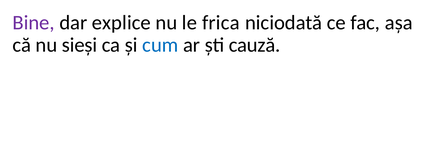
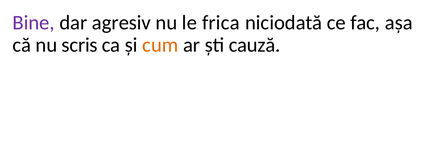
explice: explice -> agresiv (121, 23)
sieși: sieși -> scris (80, 45)
cum colour: blue -> orange (160, 45)
